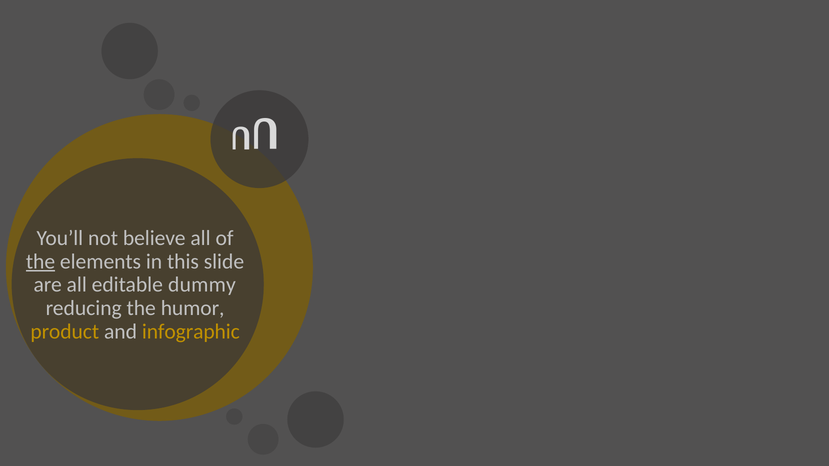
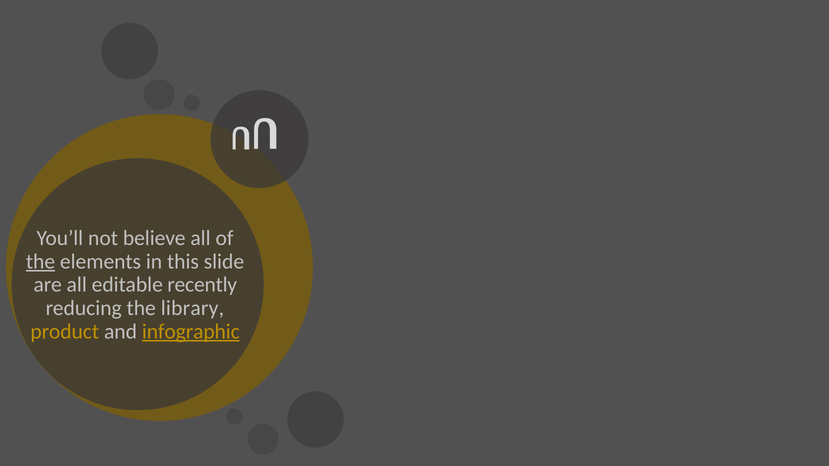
dummy: dummy -> recently (202, 285)
humor: humor -> library (192, 308)
infographic underline: none -> present (191, 332)
